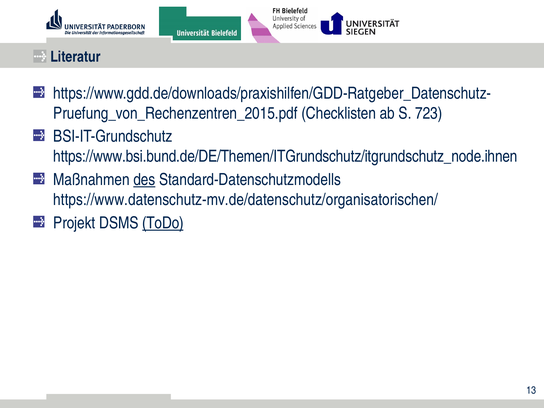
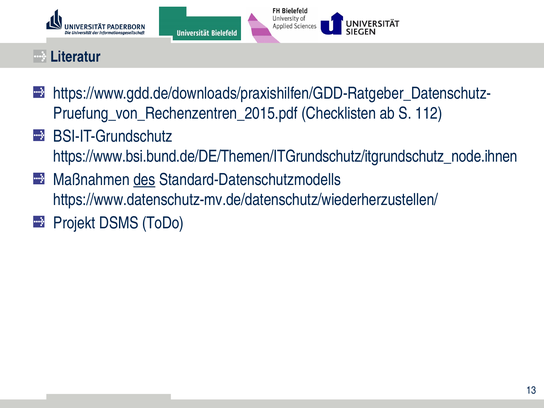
723: 723 -> 112 (429, 113)
https://www.datenschutz-mv.de/datenschutz/organisatorischen/: https://www.datenschutz-mv.de/datenschutz/organisatorischen/ -> https://www.datenschutz-mv.de/datenschutz/wiederherzustellen/ (246, 200)
ToDo underline: present -> none (163, 223)
